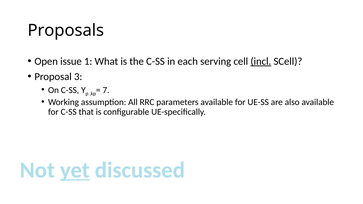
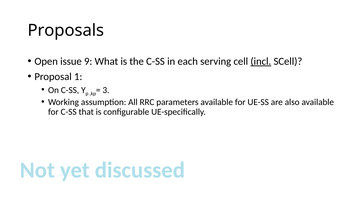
1: 1 -> 9 (88, 61)
3: 3 -> 1 (78, 77)
7: 7 -> 3 (106, 90)
yet underline: present -> none (75, 170)
